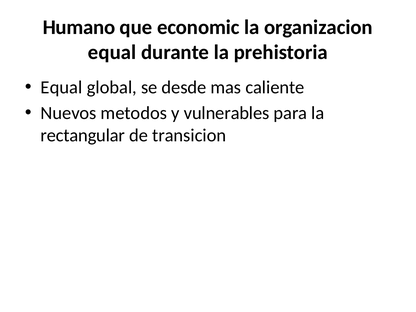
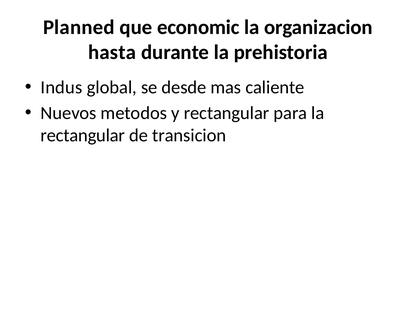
Humano: Humano -> Planned (79, 27)
equal: equal -> hasta (112, 52)
Equal: Equal -> Indus (61, 87)
y vulnerables: vulnerables -> rectangular (227, 113)
